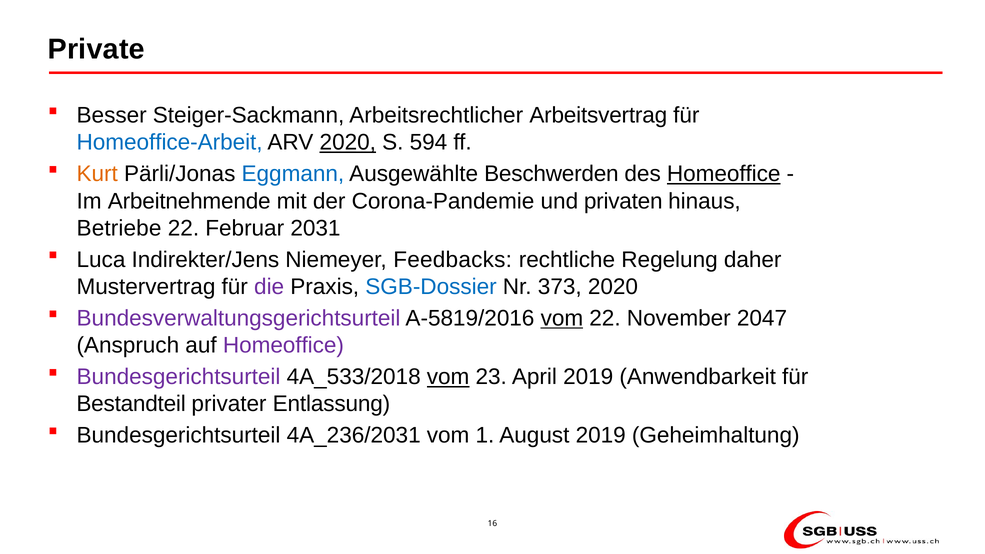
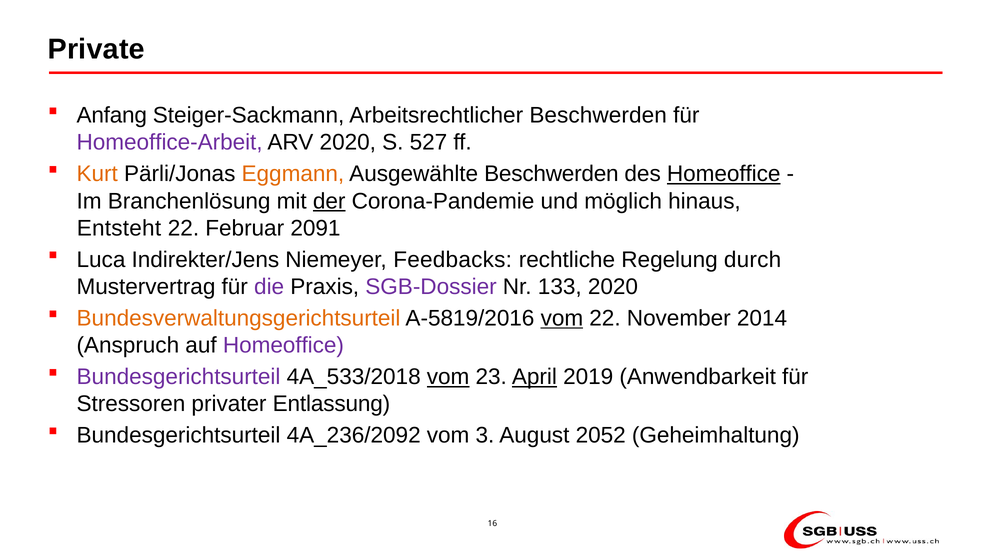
Besser: Besser -> Anfang (112, 115)
Arbeitsrechtlicher Arbeitsvertrag: Arbeitsvertrag -> Beschwerden (598, 115)
Homeoffice-Arbeit colour: blue -> purple (170, 143)
2020 underline: present -> none (348, 143)
594: 594 -> 527 (428, 143)
Eggmann colour: blue -> orange (293, 174)
Arbeitnehmende: Arbeitnehmende -> Branchenlösung (189, 201)
der underline: none -> present (329, 201)
privaten: privaten -> möglich (623, 201)
Betriebe: Betriebe -> Entsteht (119, 228)
2031: 2031 -> 2091 (315, 228)
daher: daher -> durch (753, 260)
SGB-Dossier colour: blue -> purple (431, 287)
373: 373 -> 133 (560, 287)
Bundesverwaltungsgerichtsurteil colour: purple -> orange (239, 318)
2047: 2047 -> 2014 (762, 318)
April underline: none -> present (534, 377)
Bestandteil: Bestandteil -> Stressoren (131, 404)
4A_236/2031: 4A_236/2031 -> 4A_236/2092 (354, 436)
1: 1 -> 3 (485, 436)
August 2019: 2019 -> 2052 (601, 436)
